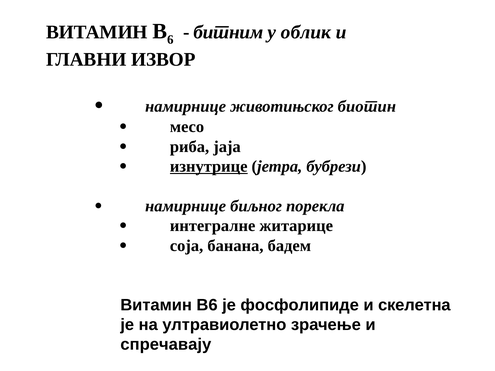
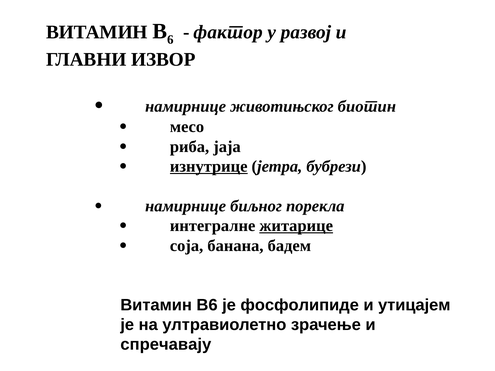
битним: битним -> фактор (228, 32)
облик: облик -> развој (306, 32)
житарице underline: none -> present (296, 226)
скелетна: скелетна -> утицајем (414, 305)
